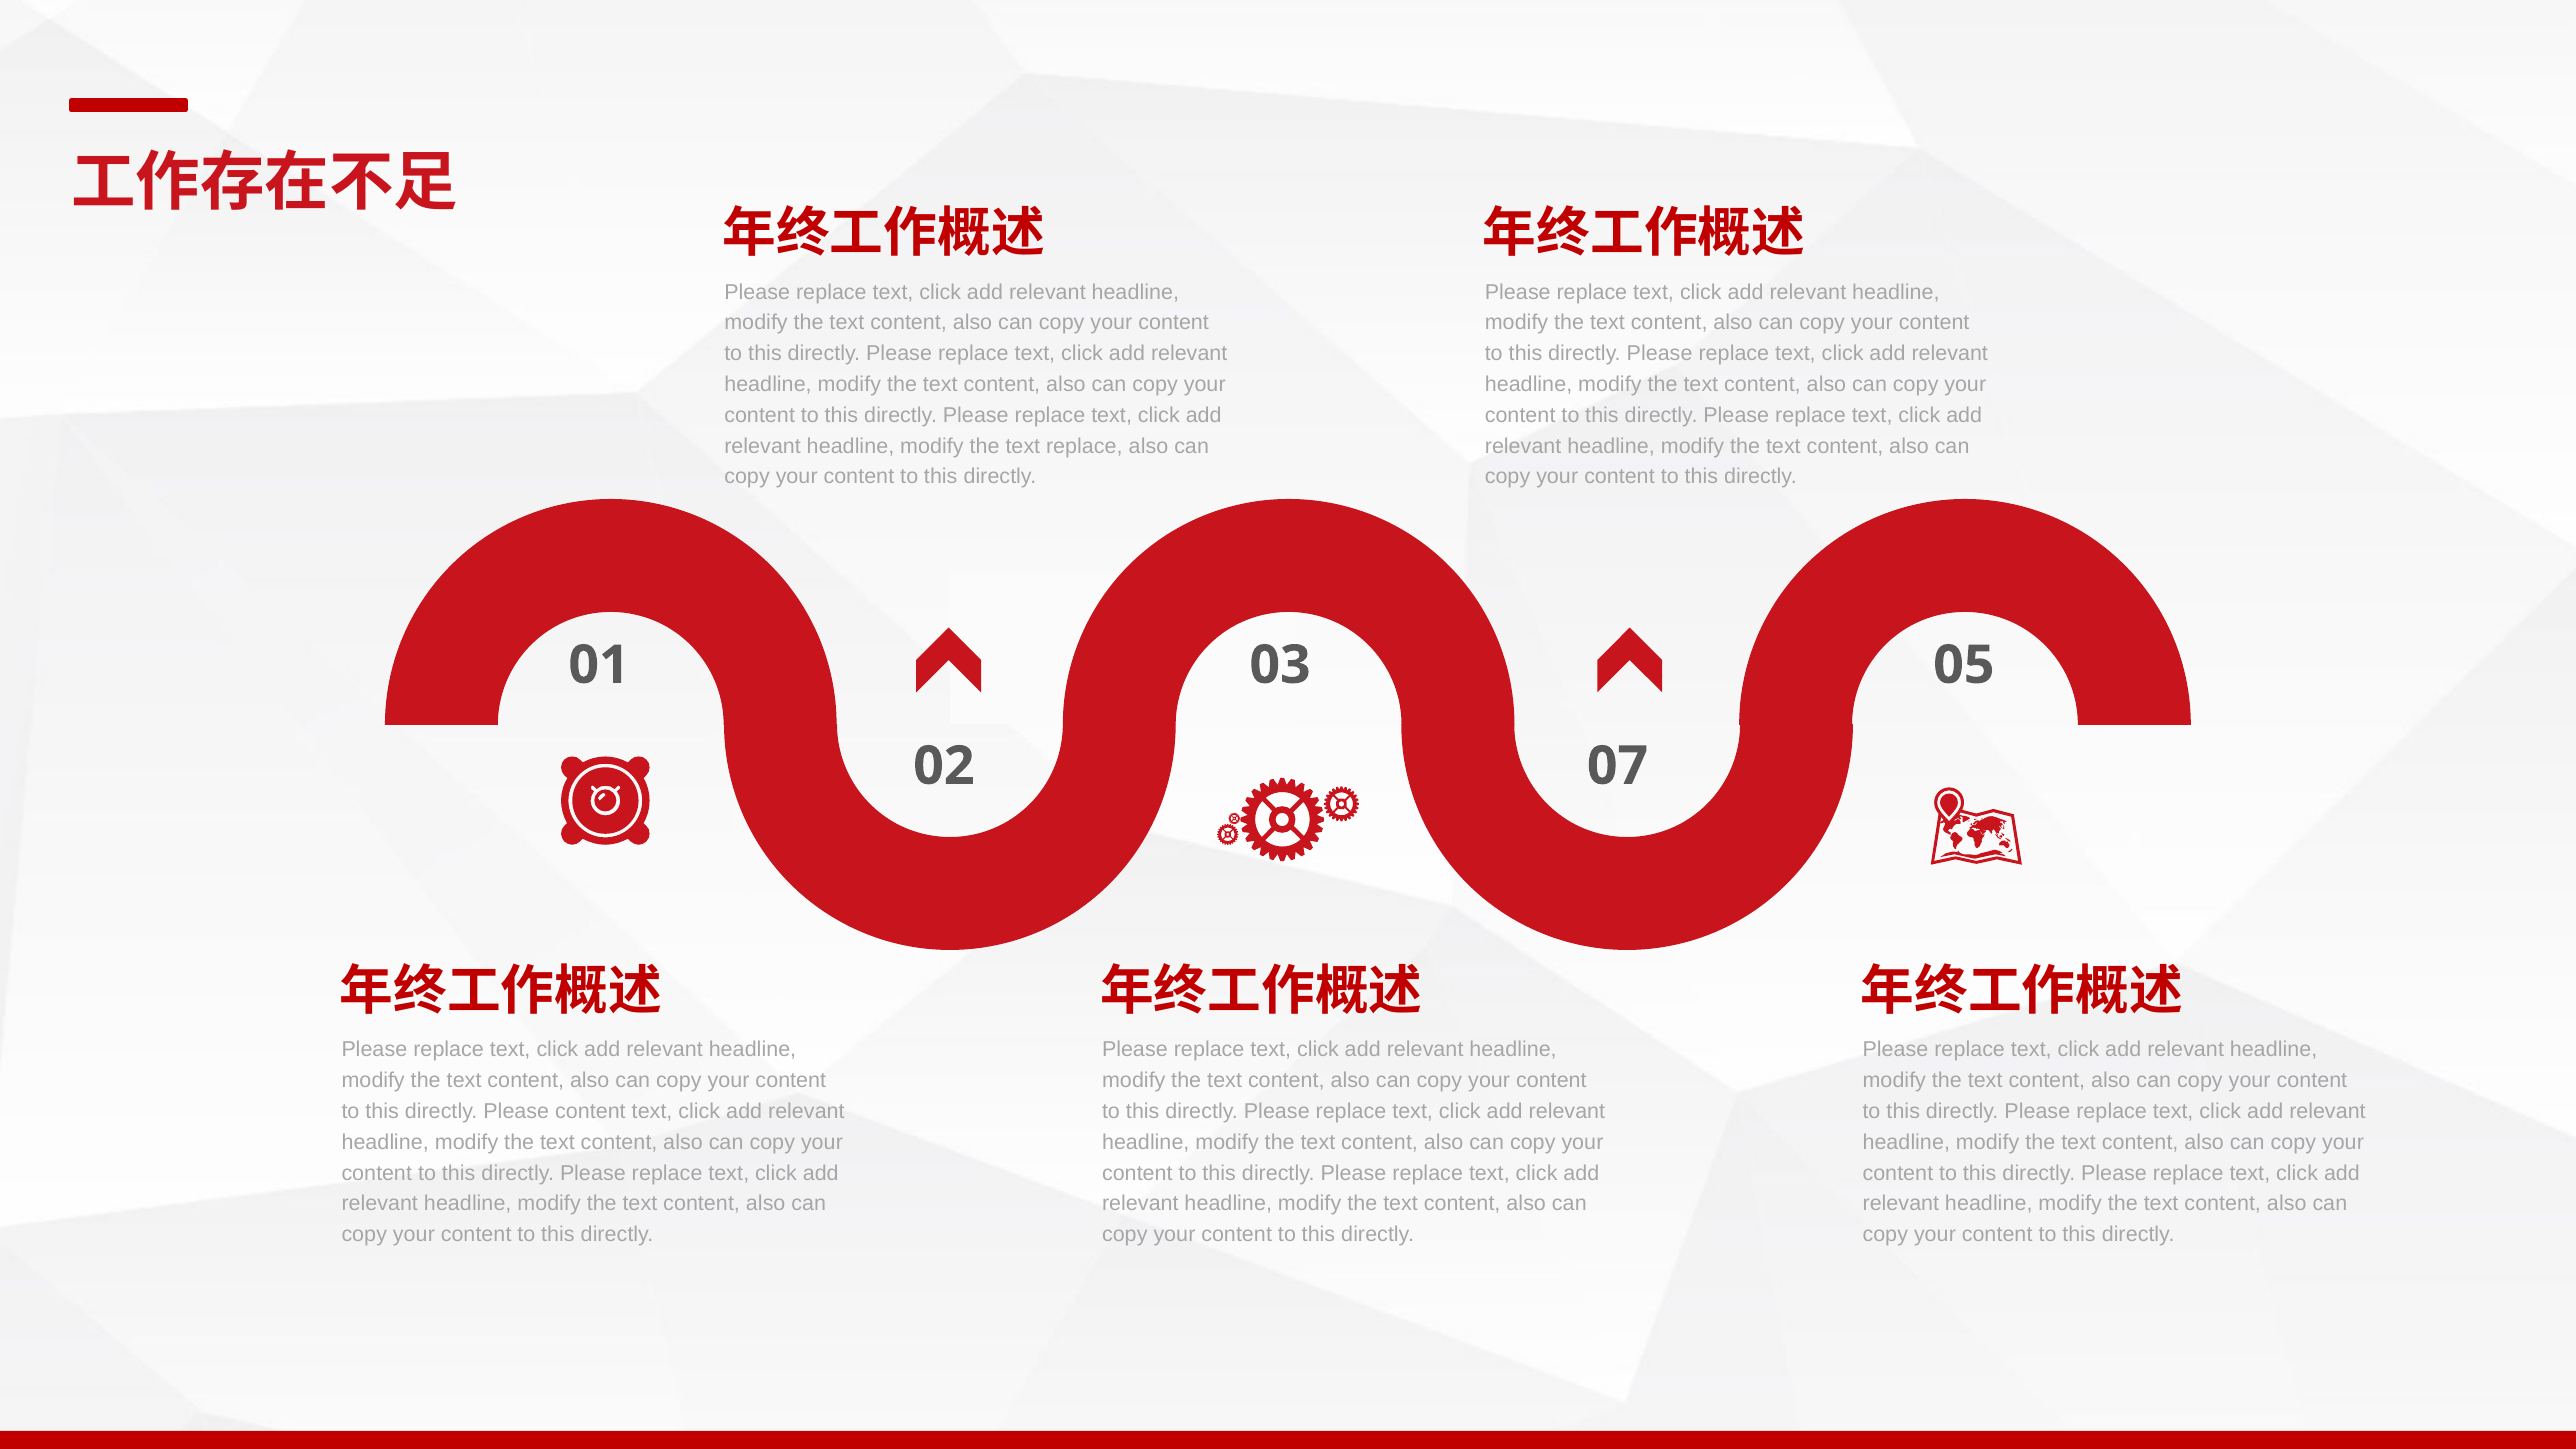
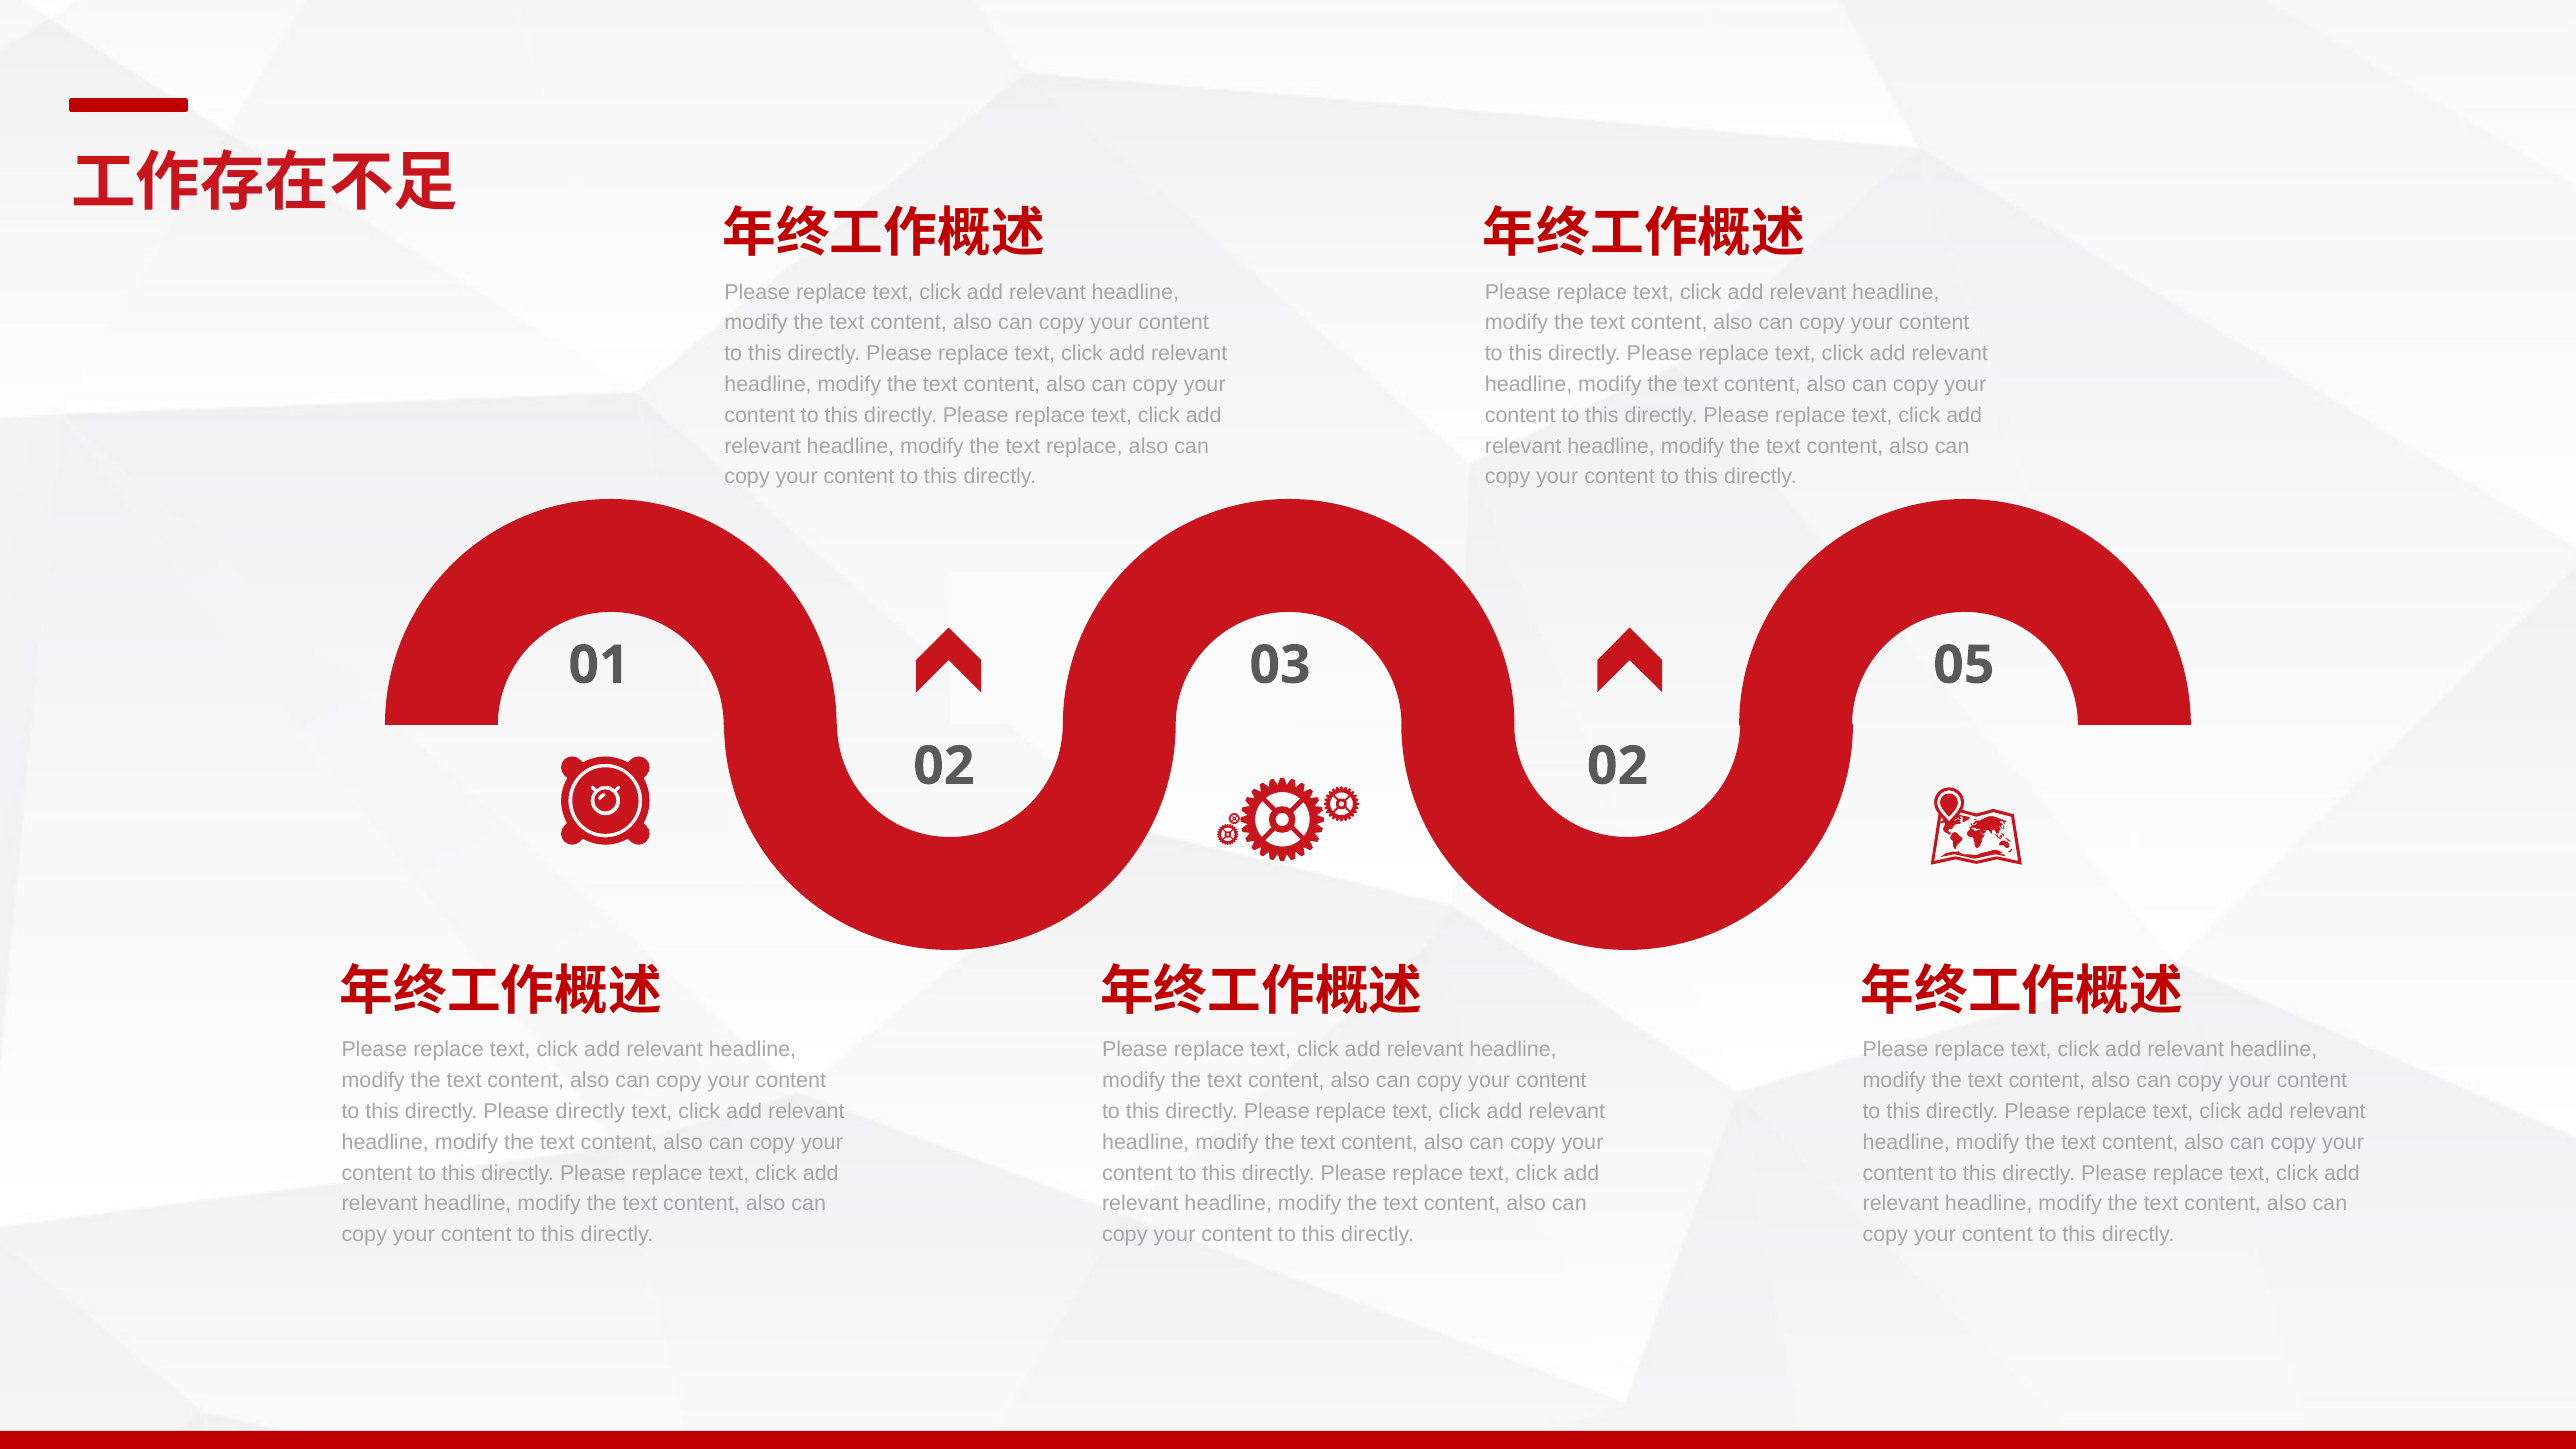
02 07: 07 -> 02 (1618, 766)
Please content: content -> directly (590, 1111)
